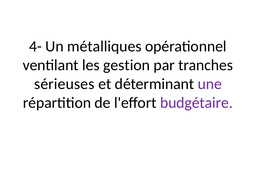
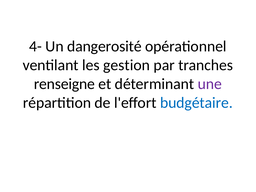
métalliques: métalliques -> dangerosité (104, 46)
sérieuses: sérieuses -> renseigne (64, 84)
budgétaire colour: purple -> blue (196, 103)
